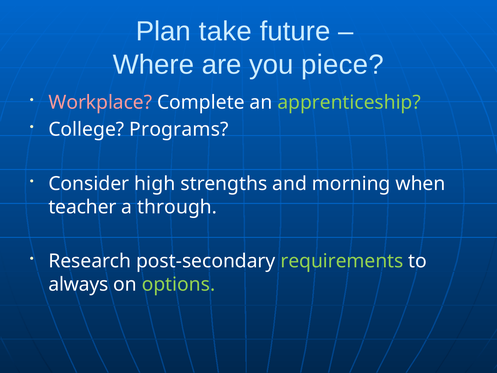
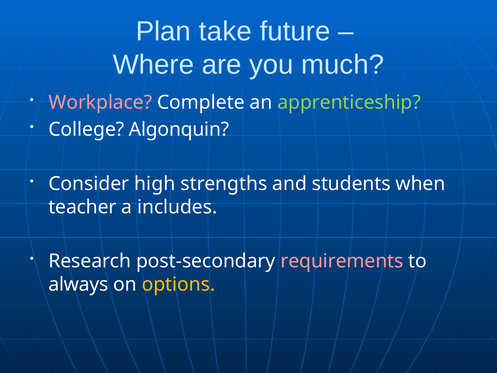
piece: piece -> much (343, 65)
Programs: Programs -> Algonquin (179, 129)
morning: morning -> students (351, 184)
through: through -> includes (177, 207)
requirements colour: light green -> pink (342, 261)
options colour: light green -> yellow (179, 284)
